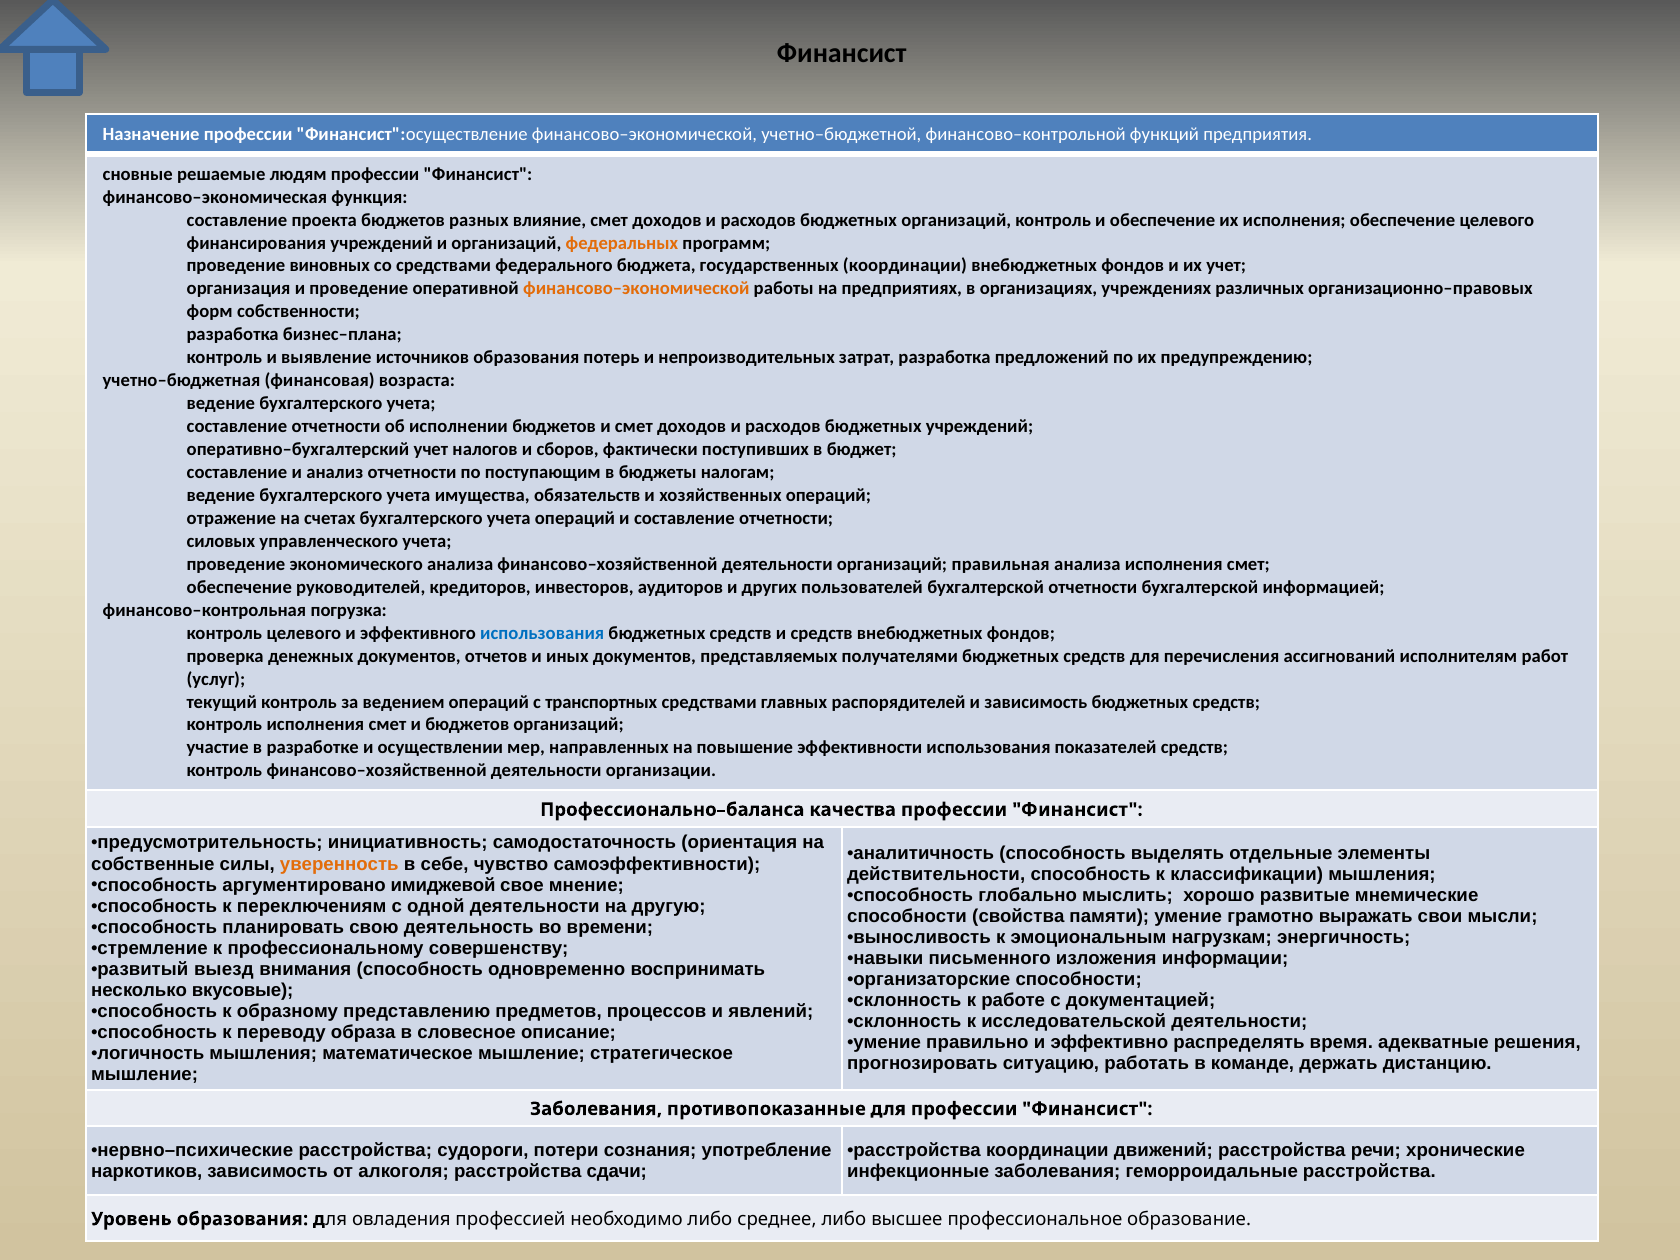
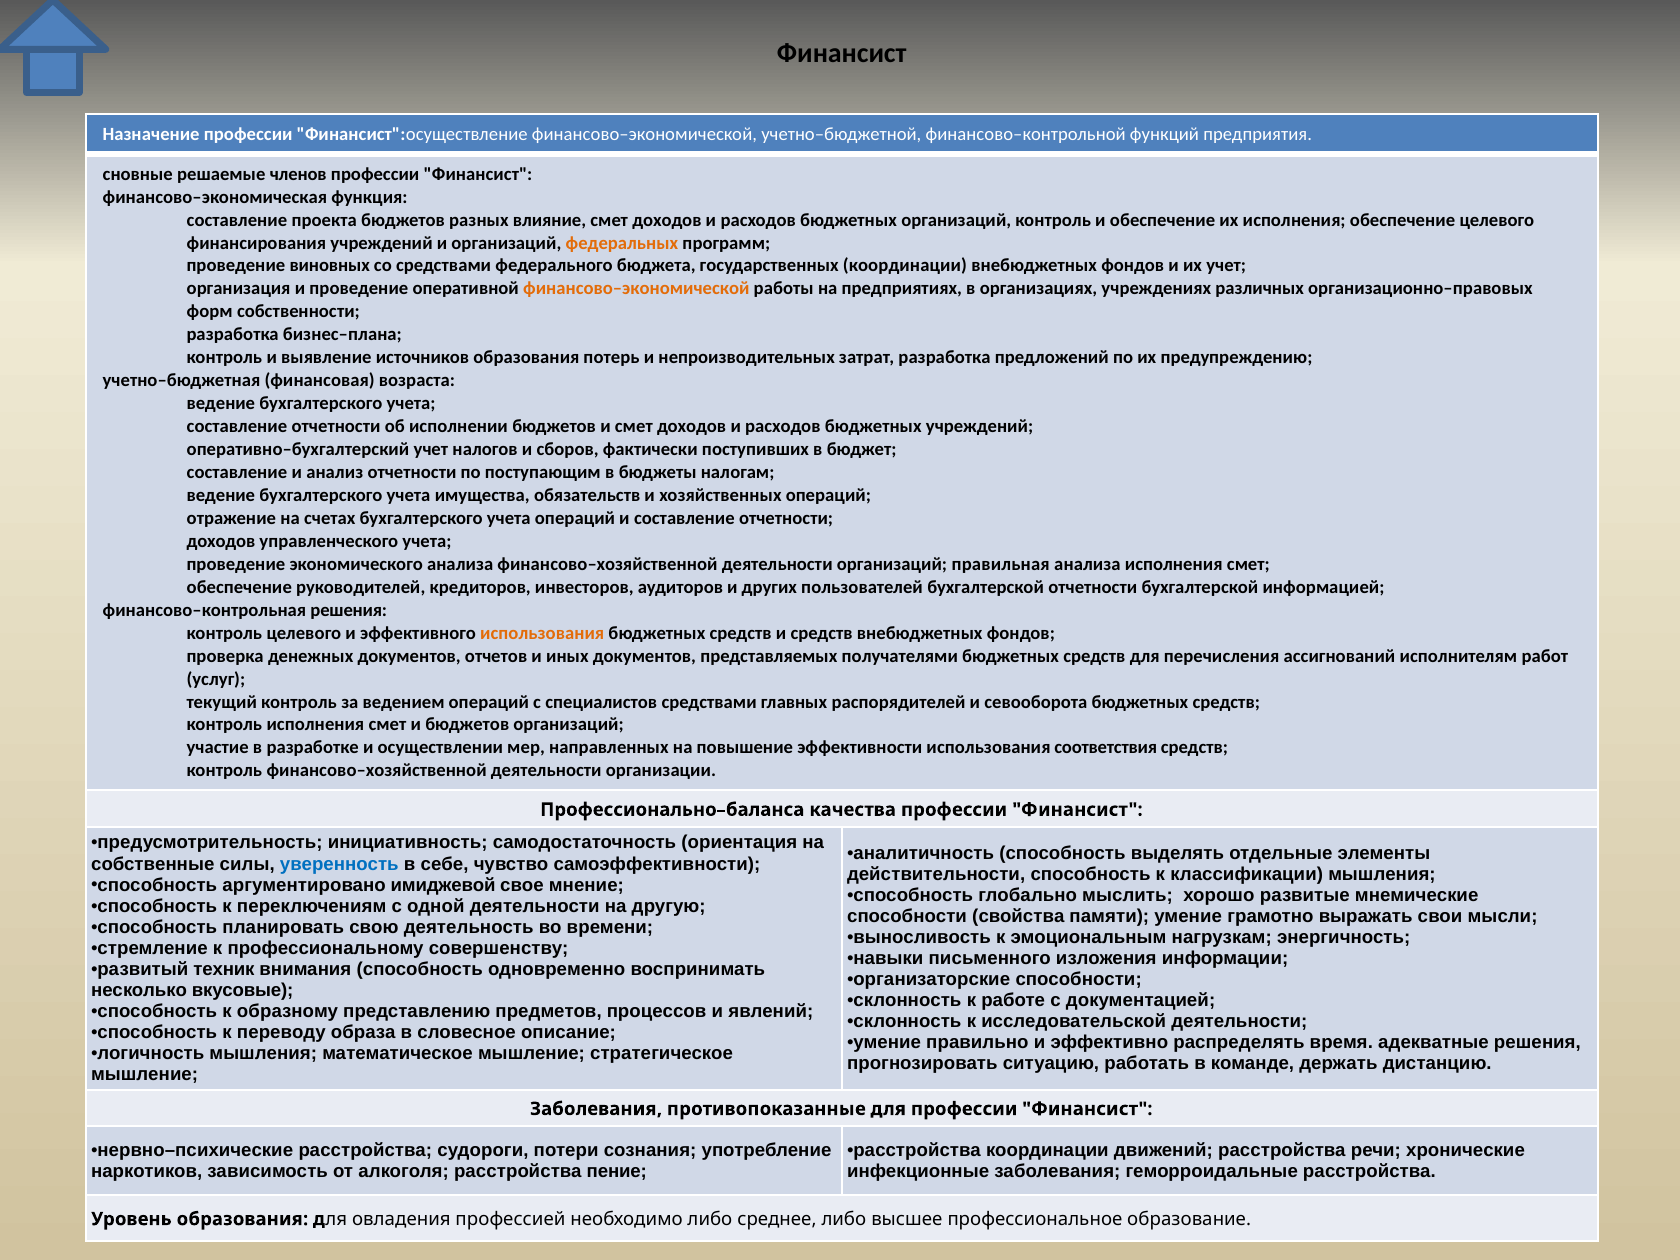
людям: людям -> членов (298, 174)
силовых: силовых -> доходов (221, 541)
финансово–контрольная погрузка: погрузка -> решения (349, 610)
использования colour: blue -> orange (542, 633)
транспортных: транспортных -> специалистов (601, 702)
и зависимость: зависимость -> севооборота (1036, 702)
показателей: показателей -> соответствия (1106, 748)
уверенность colour: orange -> blue (339, 864)
выезд: выезд -> техник (224, 969)
сдачи: сдачи -> пение (617, 1171)
